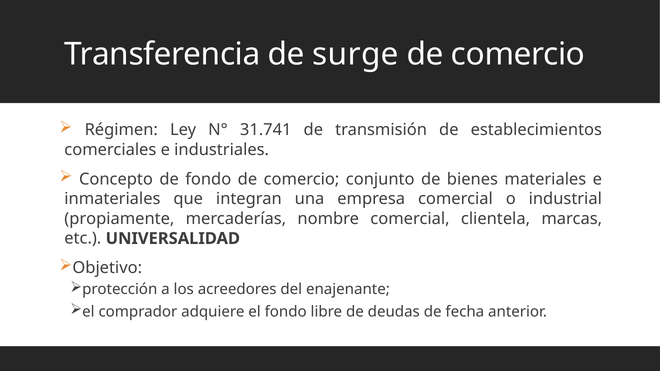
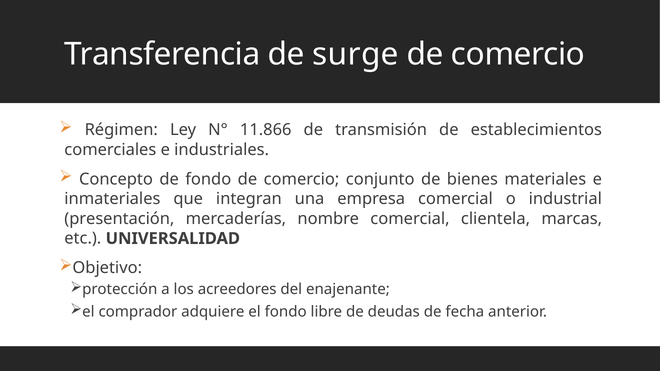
31.741: 31.741 -> 11.866 (266, 130)
propiamente: propiamente -> presentación (119, 219)
